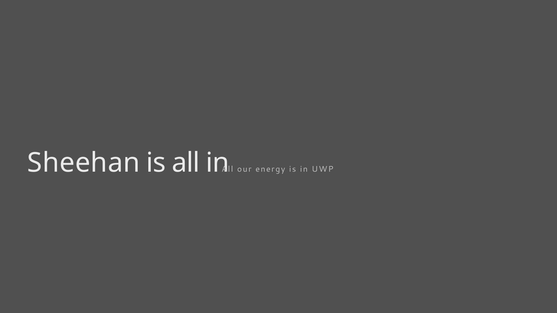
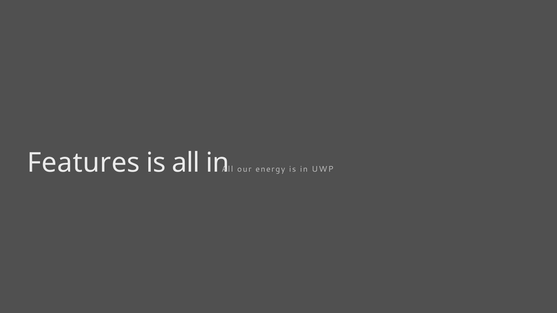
Sheehan: Sheehan -> Features (84, 163)
